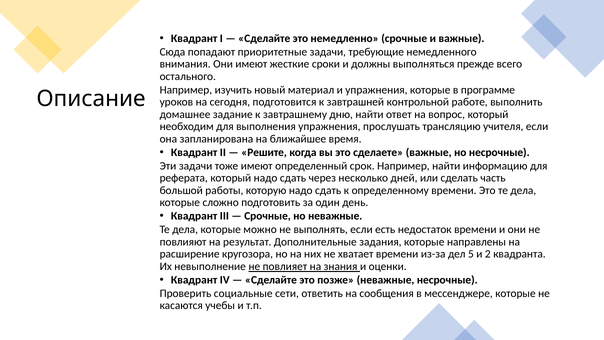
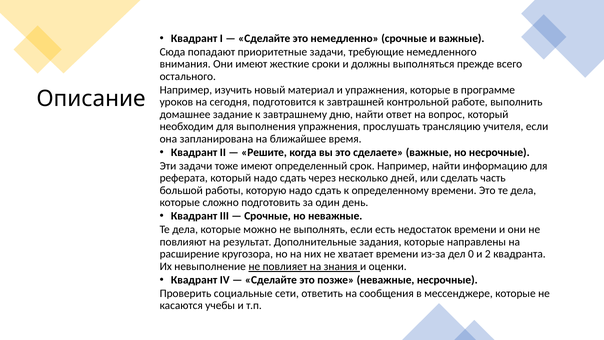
5: 5 -> 0 (471, 254)
